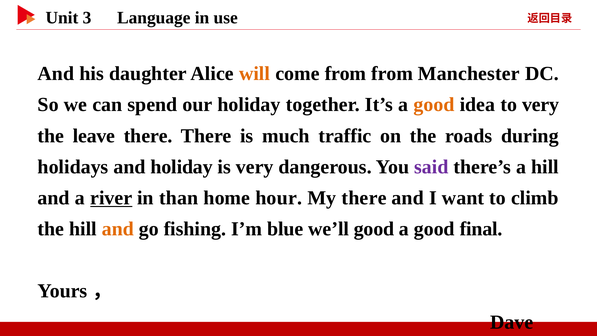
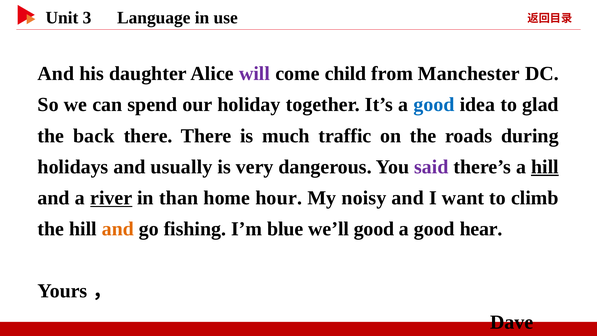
will colour: orange -> purple (255, 74)
come from: from -> child (346, 74)
good colour: orange -> blue (434, 105)
to very: very -> glad (540, 105)
leave: leave -> back (94, 136)
and holiday: holiday -> usually (182, 167)
hill underline: none -> present (545, 167)
My there: there -> noisy (364, 198)
final: final -> hear (481, 229)
